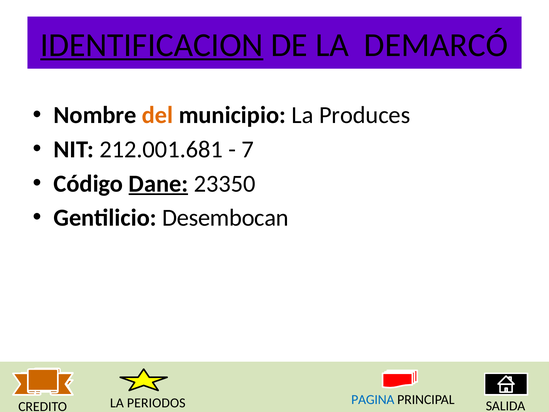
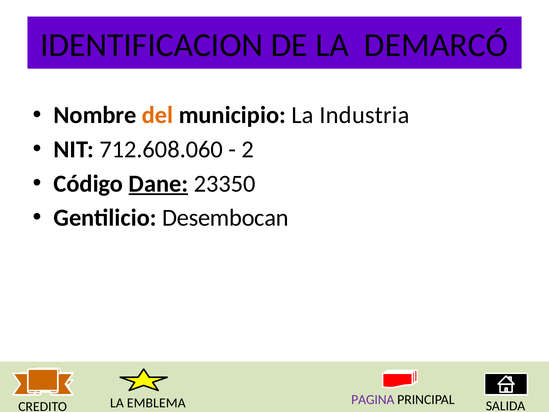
IDENTIFICACION underline: present -> none (152, 45)
Produces: Produces -> Industria (365, 115)
212.001.681: 212.001.681 -> 712.608.060 (161, 149)
7: 7 -> 2 (248, 149)
PAGINA colour: blue -> purple (373, 399)
PERIODOS: PERIODOS -> EMBLEMA (156, 403)
